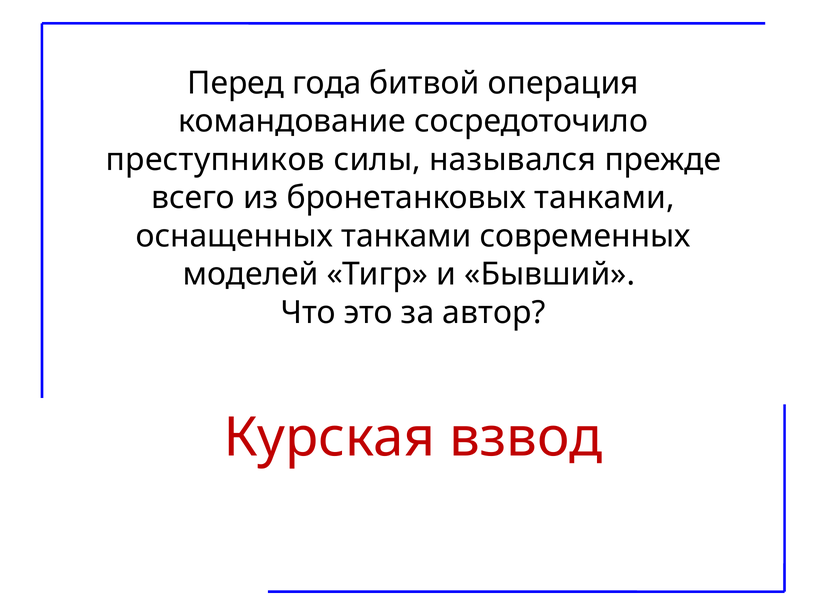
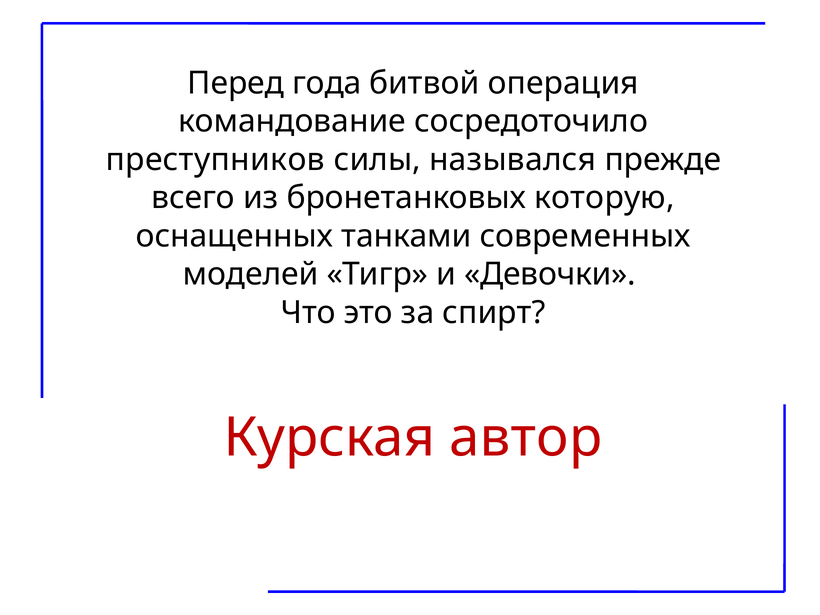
бронетанковых танками: танками -> которую (604, 198)
Бывший: Бывший -> Девочки (550, 274)
автор: автор -> спирт (494, 313)
взвод: взвод -> автор (526, 438)
